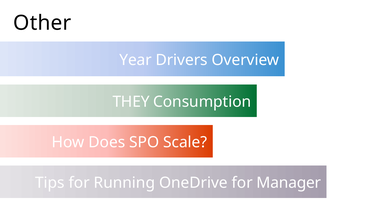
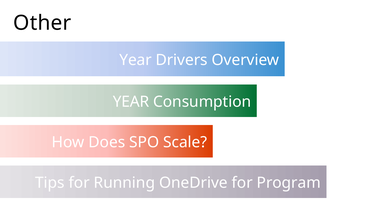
THEY: THEY -> YEAR (131, 102)
Manager: Manager -> Program (289, 183)
